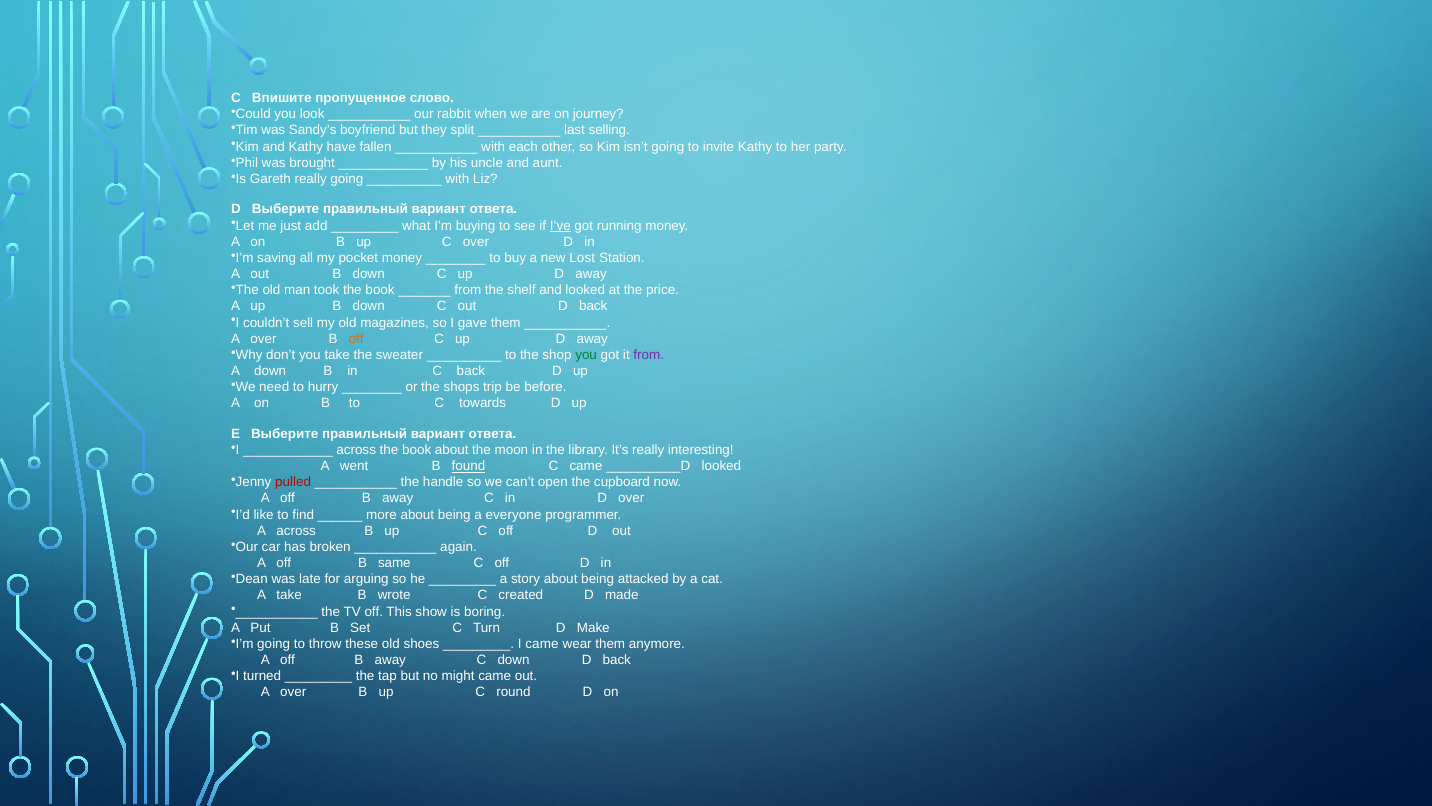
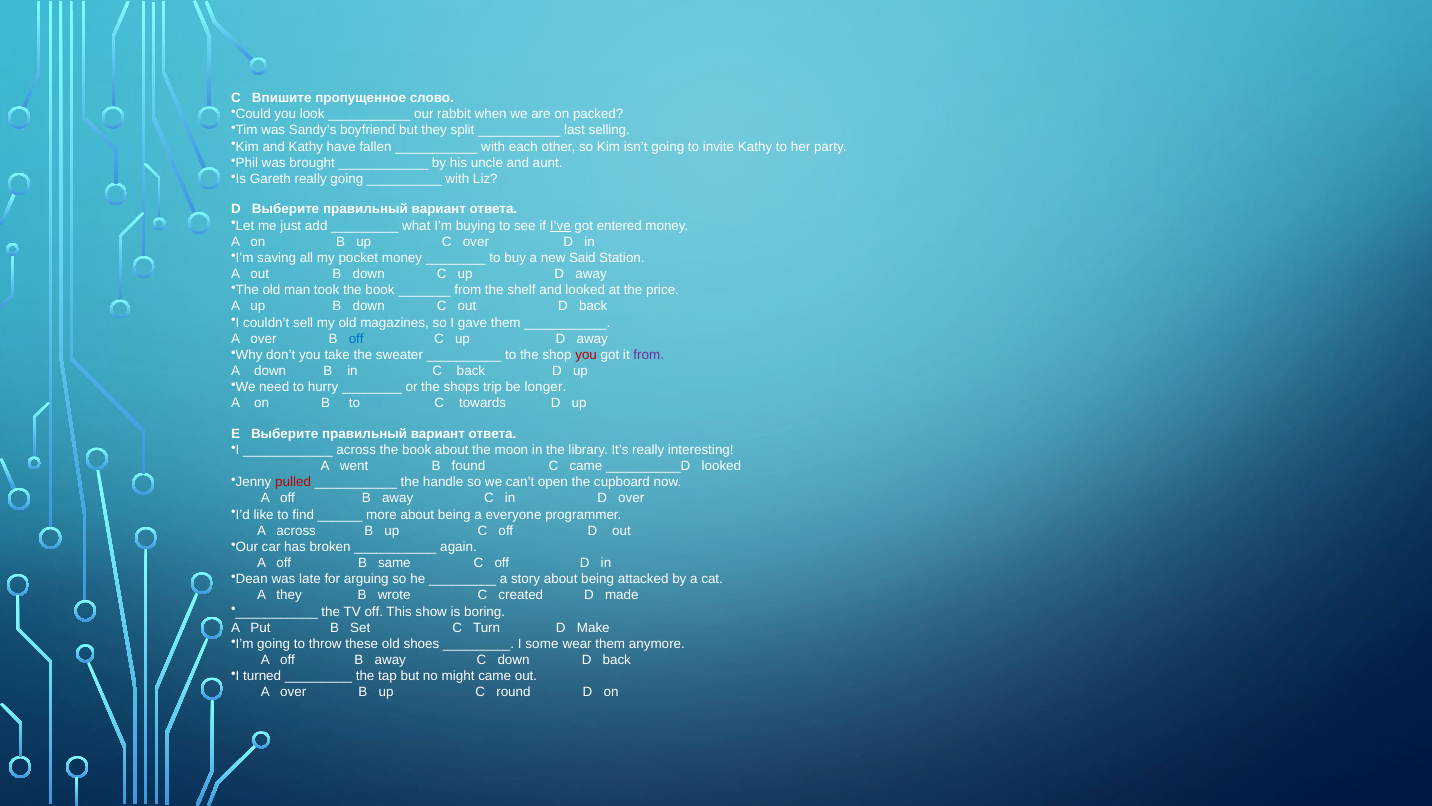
journey: journey -> packed (598, 114)
running: running -> entered (619, 225)
Lost: Lost -> Said (582, 258)
off colour: orange -> blue (356, 339)
you colour: green -> red (586, 355)
before: before -> longer (545, 387)
found underline: present -> none (468, 466)
A take: take -> they (289, 595)
I came: came -> some (542, 644)
